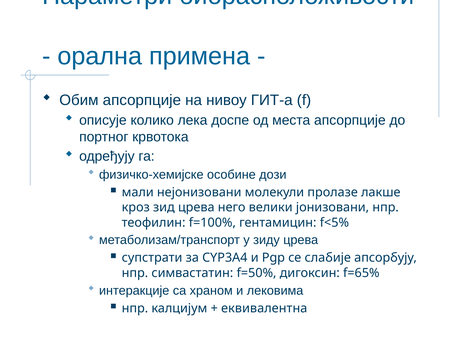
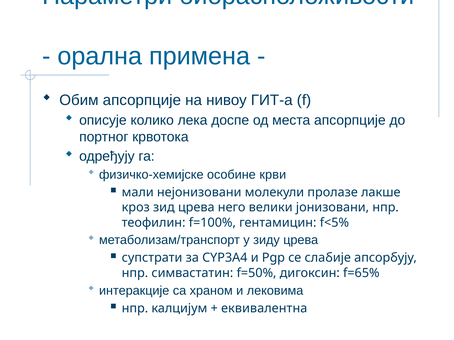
дози: дози -> крви (273, 175)
